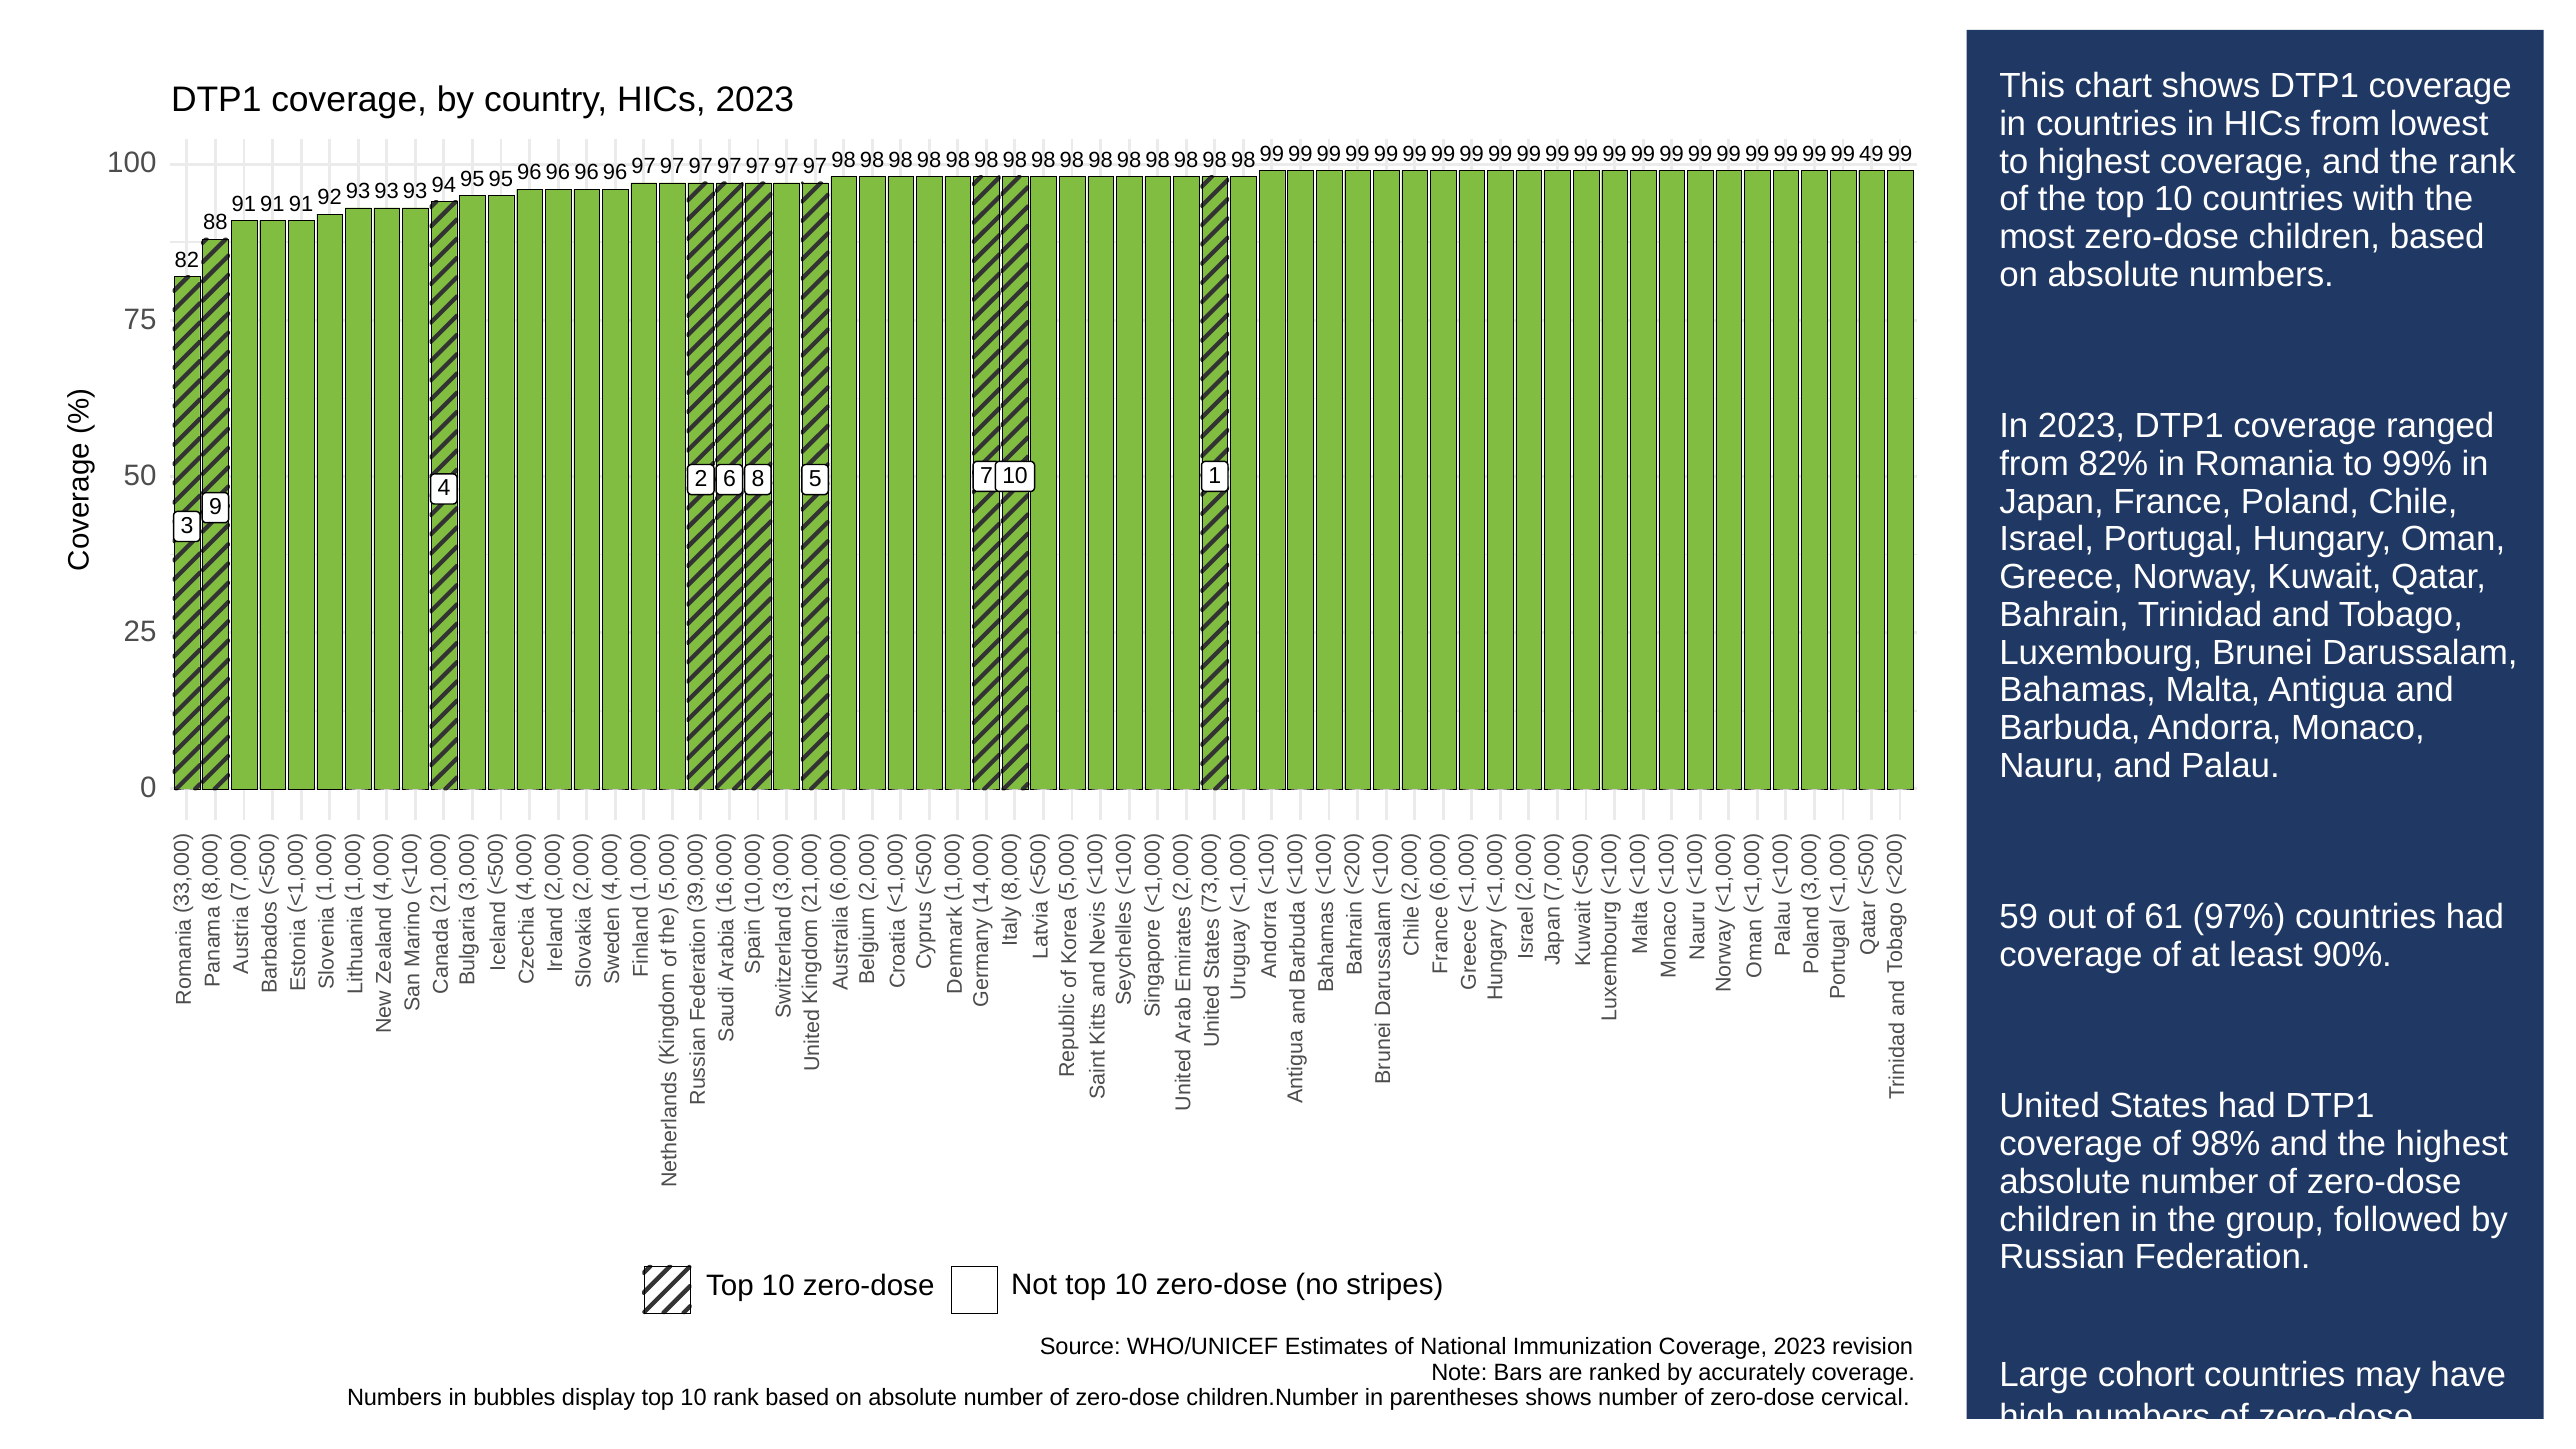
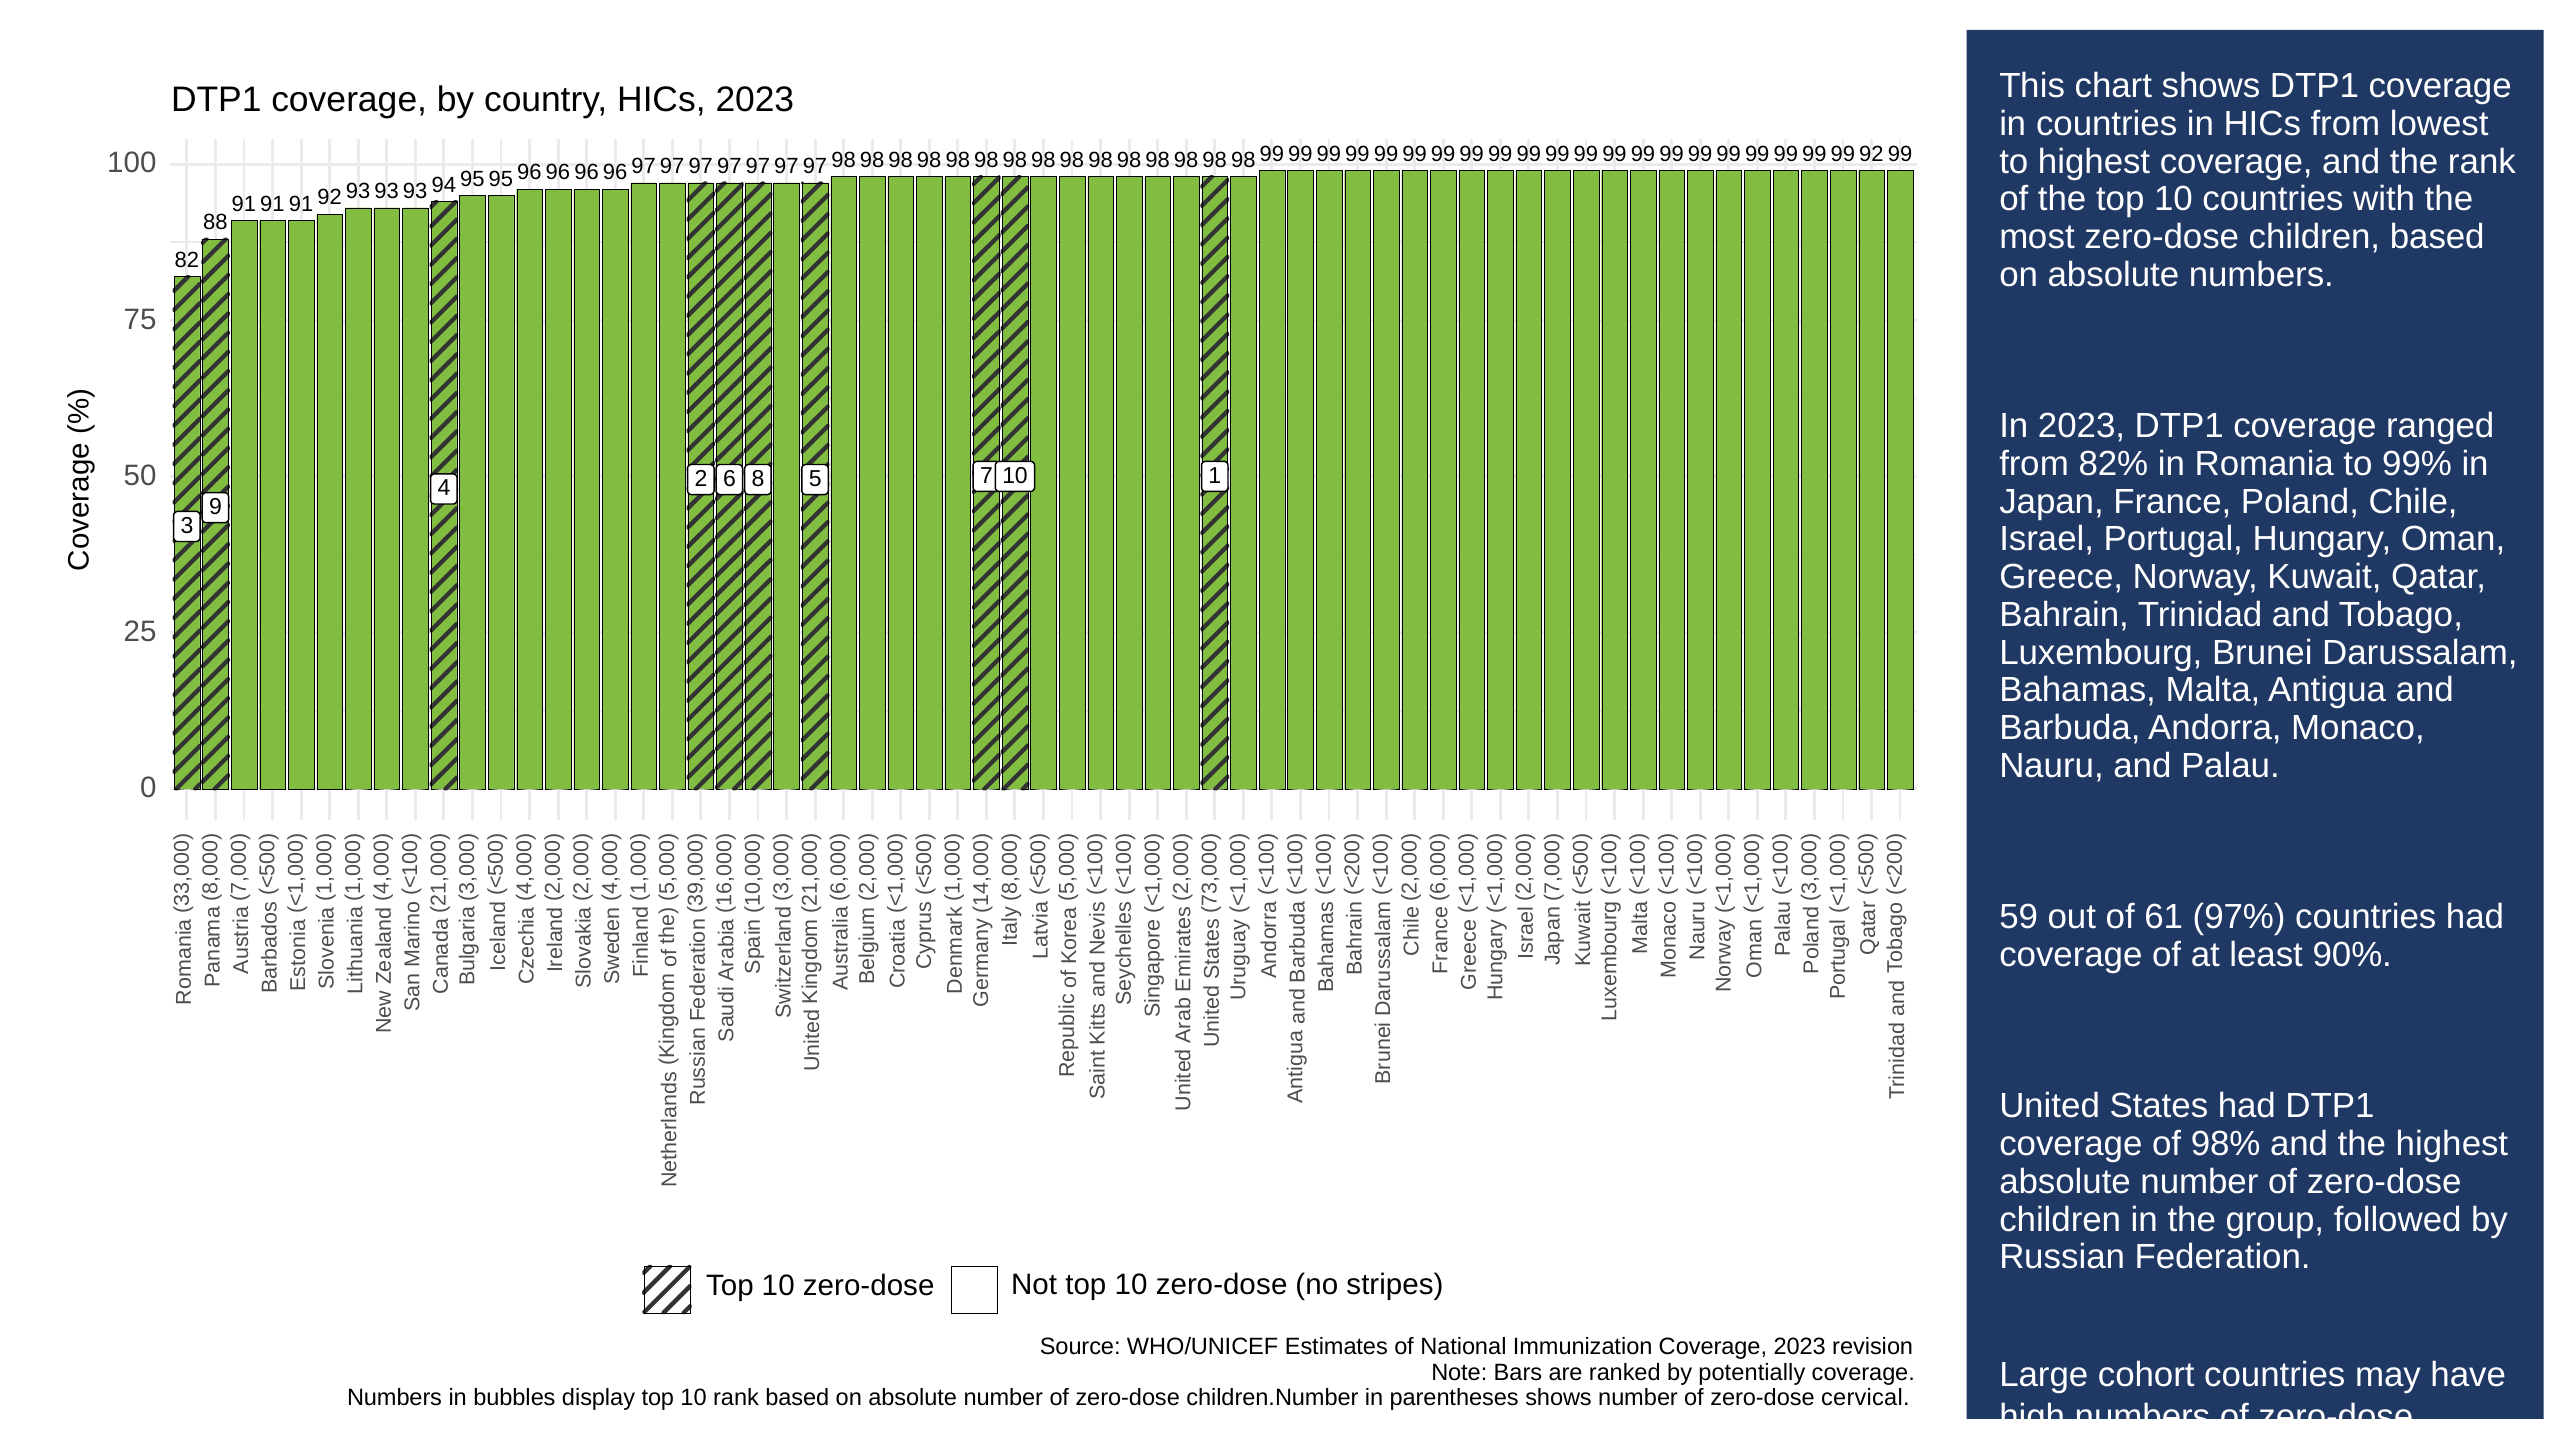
99 49: 49 -> 92 (1871, 154)
accurately: accurately -> potentially (1752, 1373)
